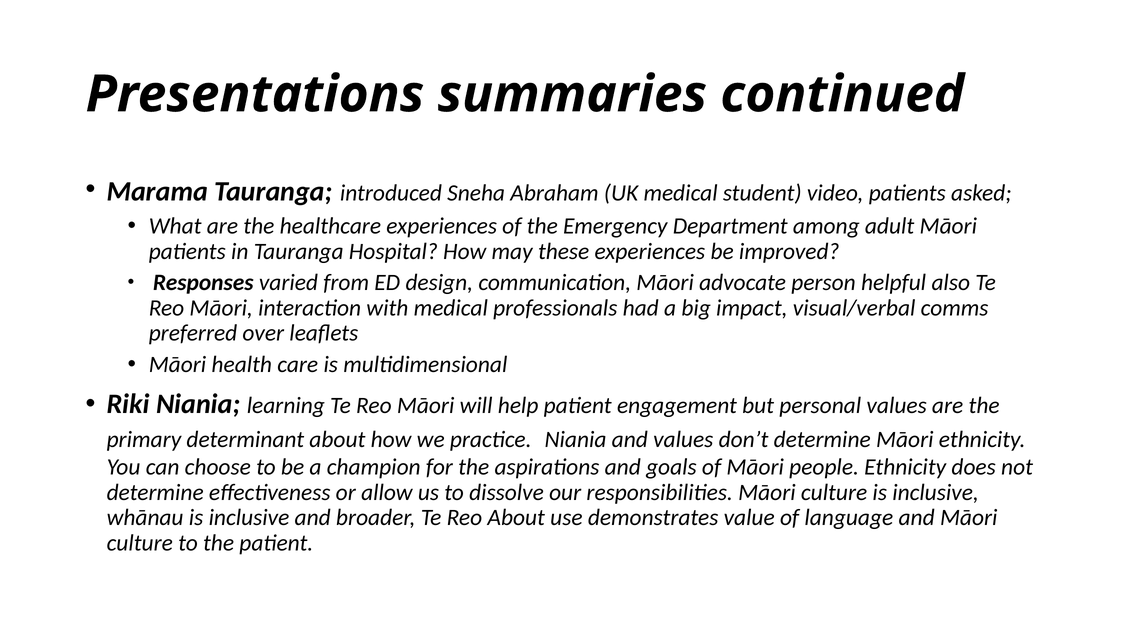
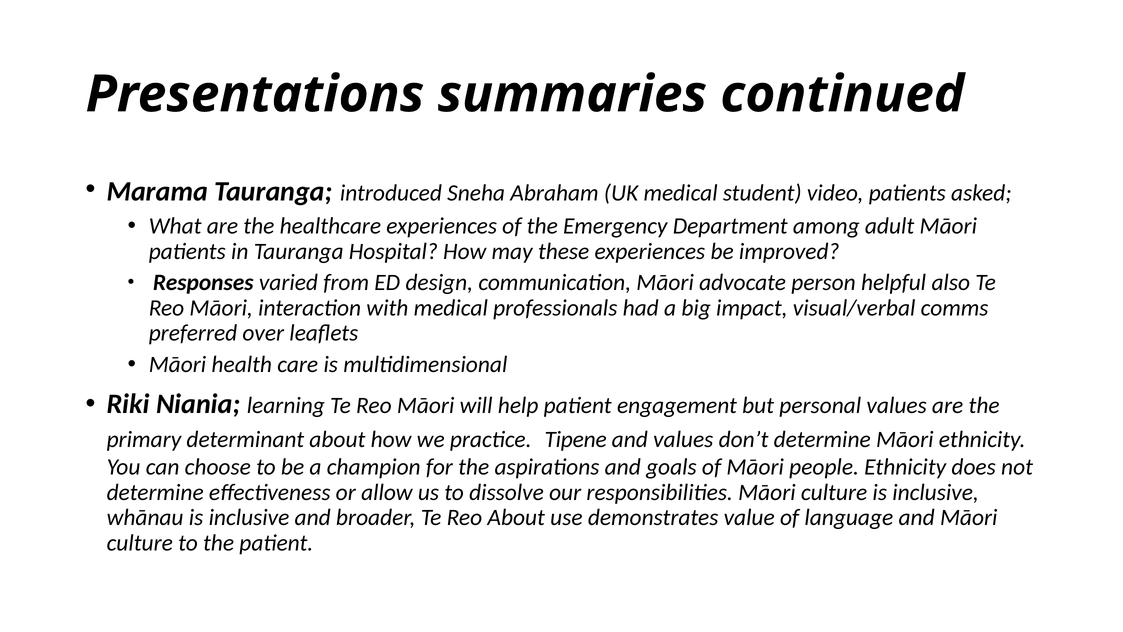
practice Niania: Niania -> Tipene (576, 440)
